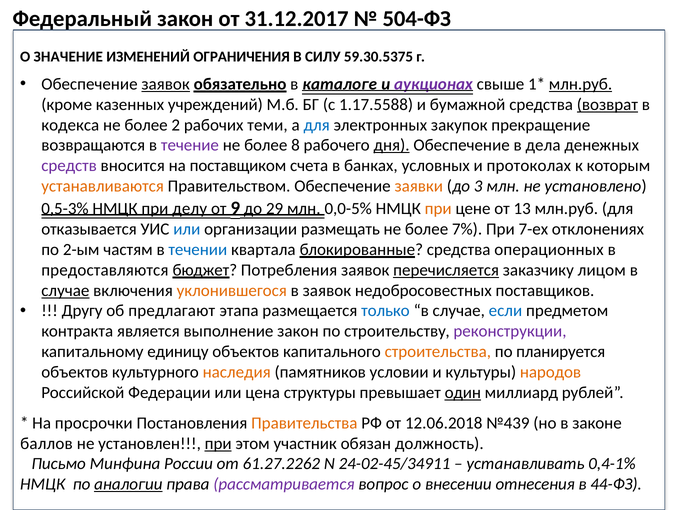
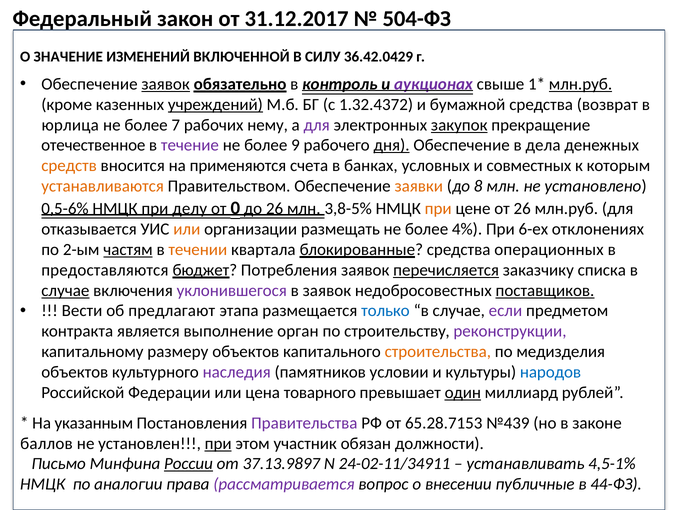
ОГРАНИЧЕНИЯ: ОГРАНИЧЕНИЯ -> ВКЛЮЧЕННОЙ (241, 57)
59.30.5375: 59.30.5375 -> 36.42.0429 (379, 57)
каталоге: каталоге -> контроль (340, 84)
учреждений underline: none -> present (215, 105)
1.17.5588: 1.17.5588 -> 1.32.4372 (376, 105)
возврат underline: present -> none (607, 105)
кодекса: кодекса -> юрлица (70, 125)
2: 2 -> 7 (176, 125)
теми: теми -> нему (268, 125)
для colour: blue -> purple (317, 125)
закупок underline: none -> present (459, 125)
возвращаются: возвращаются -> отечественное (93, 145)
8: 8 -> 9 (295, 145)
средств colour: purple -> orange (69, 166)
поставщиком: поставщиком -> применяются (238, 166)
протоколах: протоколах -> совместных (529, 166)
3: 3 -> 8 (478, 186)
0,5-3%: 0,5-3% -> 0,5-6% (65, 208)
9: 9 -> 0 (235, 208)
до 29: 29 -> 26 (275, 208)
0,0-5%: 0,0-5% -> 3,8-5% (348, 208)
от 13: 13 -> 26 (522, 208)
или colour: blue -> orange (187, 229)
7%: 7% -> 4% (467, 229)
7-ех: 7-ех -> 6-ех (533, 229)
частям underline: none -> present (128, 250)
течении colour: blue -> orange (198, 250)
лицом: лицом -> списка (602, 270)
уклонившегося colour: orange -> purple (232, 290)
поставщиков underline: none -> present (545, 290)
Другу: Другу -> Вести (82, 311)
если colour: blue -> purple (505, 311)
выполнение закон: закон -> орган (298, 331)
единицу: единицу -> размеру (178, 352)
планируется: планируется -> медизделия (561, 352)
наследия colour: orange -> purple (237, 372)
народов colour: orange -> blue (550, 372)
структуры: структуры -> товарного (320, 392)
просрочки: просрочки -> указанным (94, 423)
Правительства colour: orange -> purple (304, 423)
12.06.2018: 12.06.2018 -> 65.28.7153 (444, 423)
должность: должность -> должности (439, 443)
России underline: none -> present (189, 464)
61.27.2262: 61.27.2262 -> 37.13.9897 (281, 464)
24-02-45/34911: 24-02-45/34911 -> 24-02-11/34911 (394, 464)
0,4-1%: 0,4-1% -> 4,5-1% (612, 464)
аналогии underline: present -> none (128, 484)
отнесения: отнесения -> публичные (535, 484)
